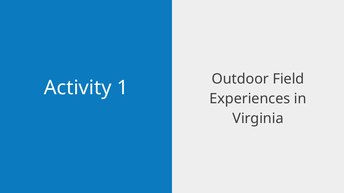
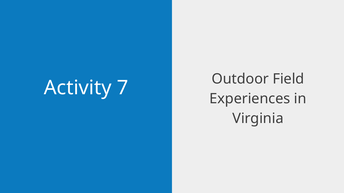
1: 1 -> 7 (123, 88)
